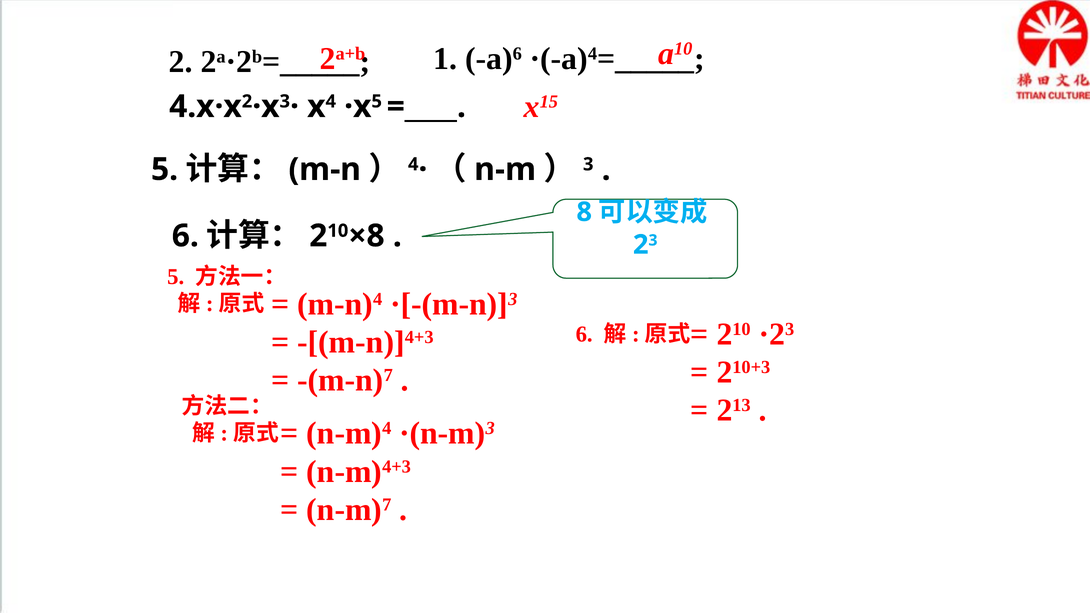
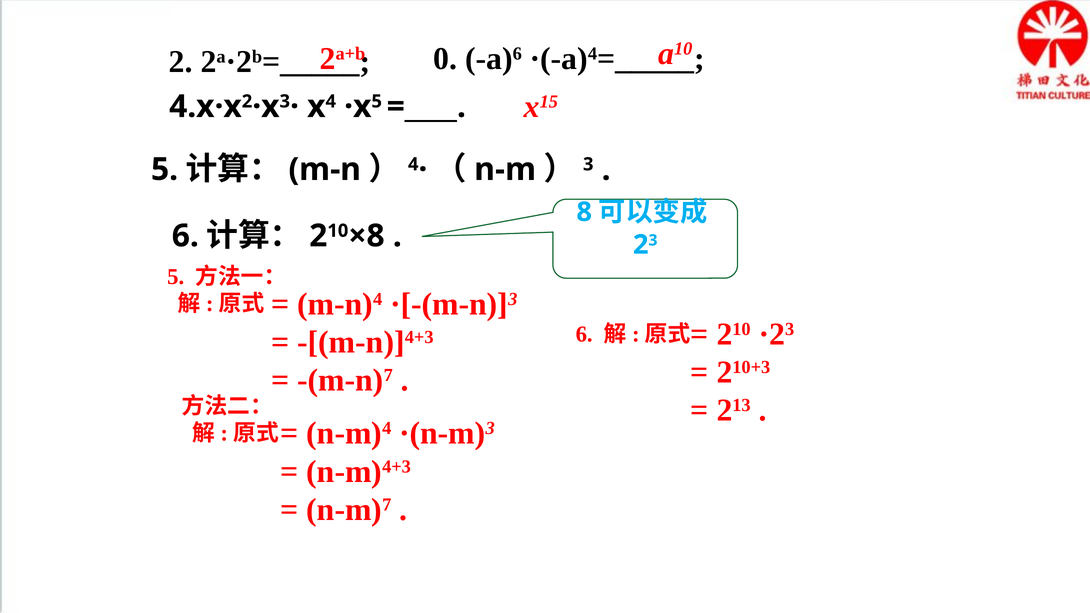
1: 1 -> 0 (445, 59)
